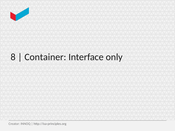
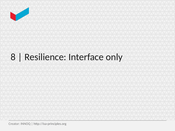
Container: Container -> Resilience (45, 57)
